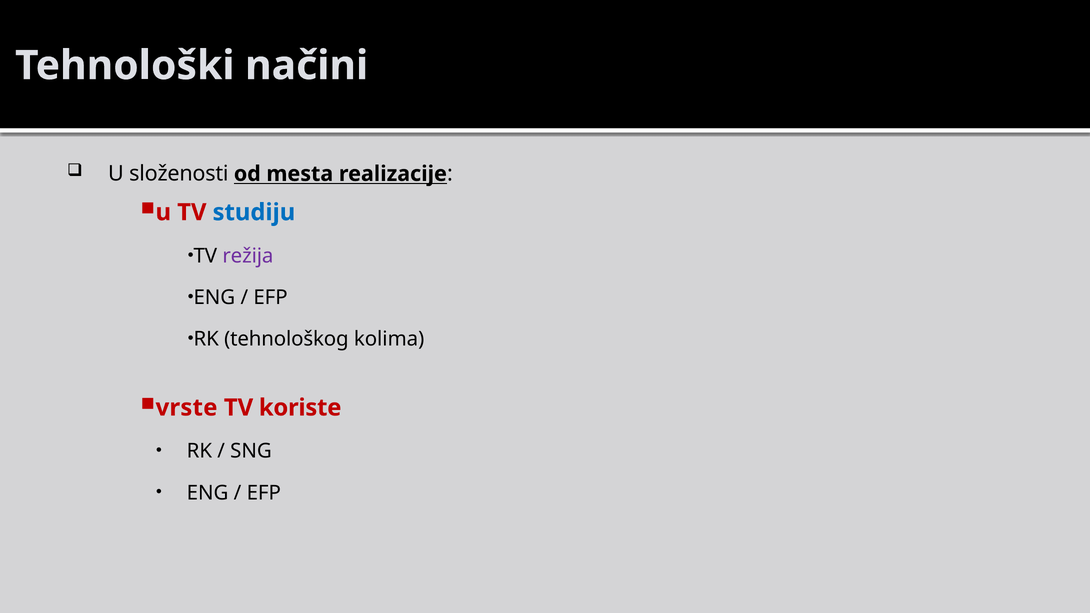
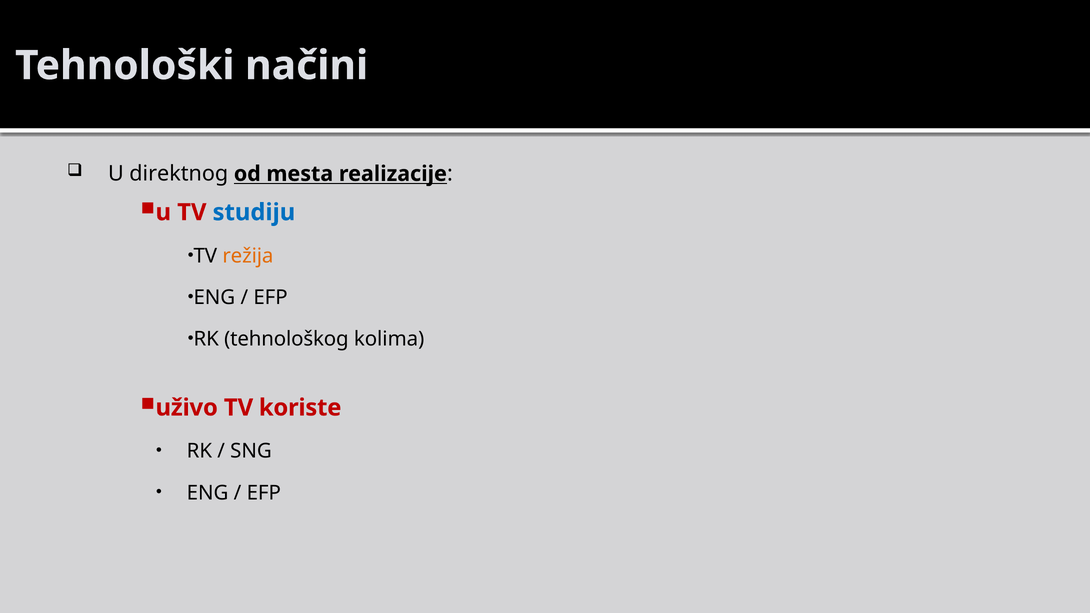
složenosti: složenosti -> direktnog (179, 174)
režija colour: purple -> orange (248, 256)
vrste: vrste -> uživo (187, 408)
